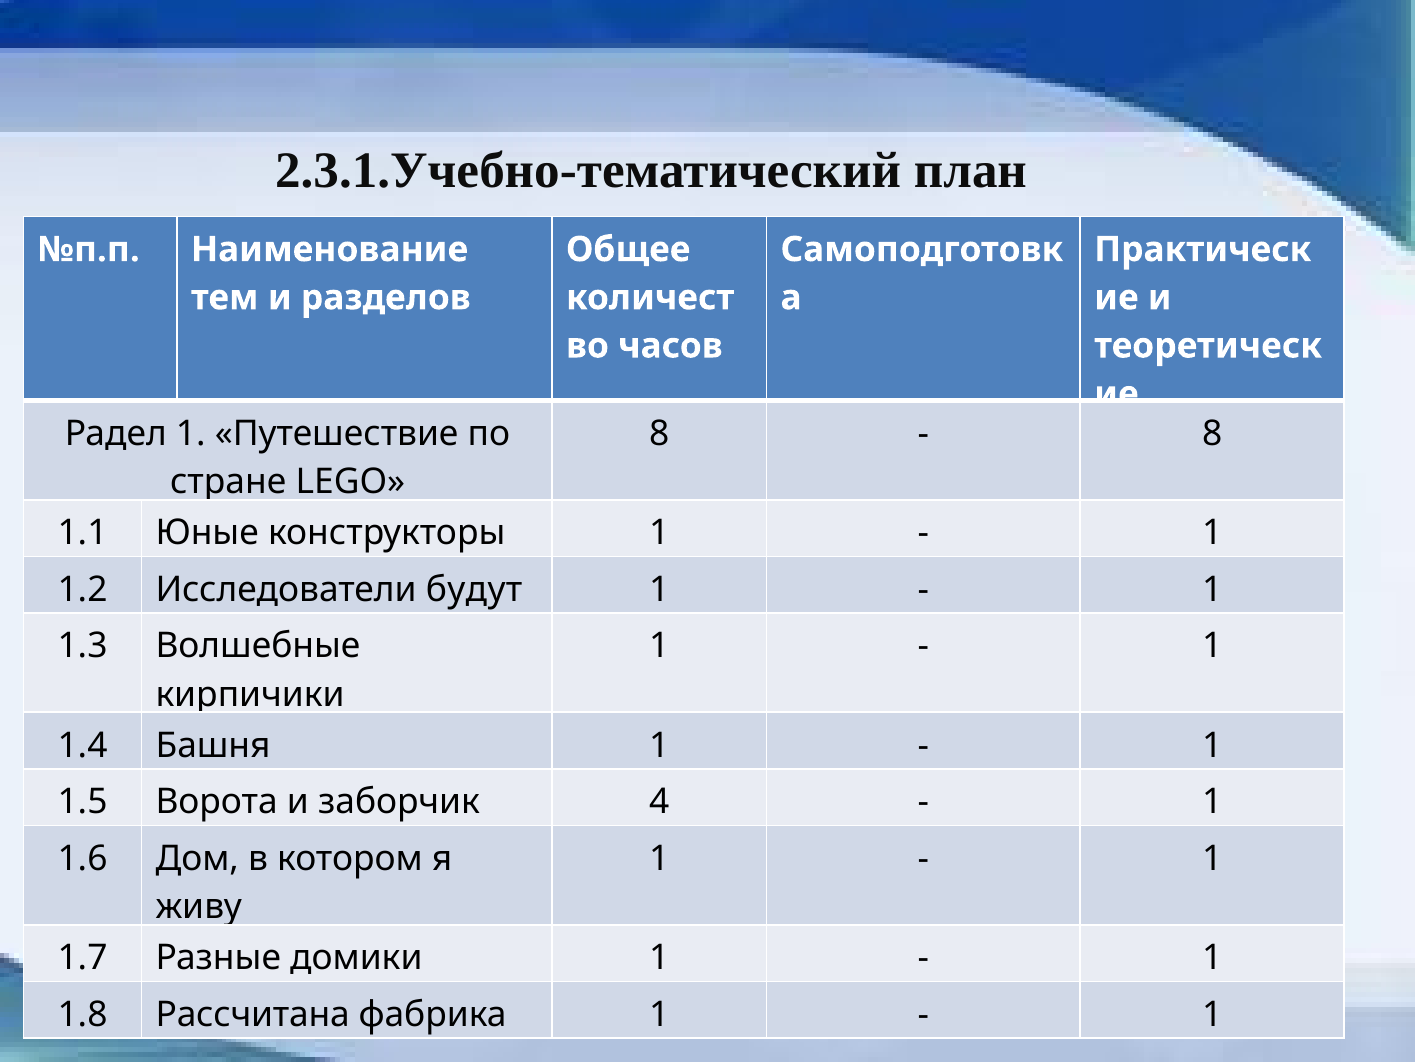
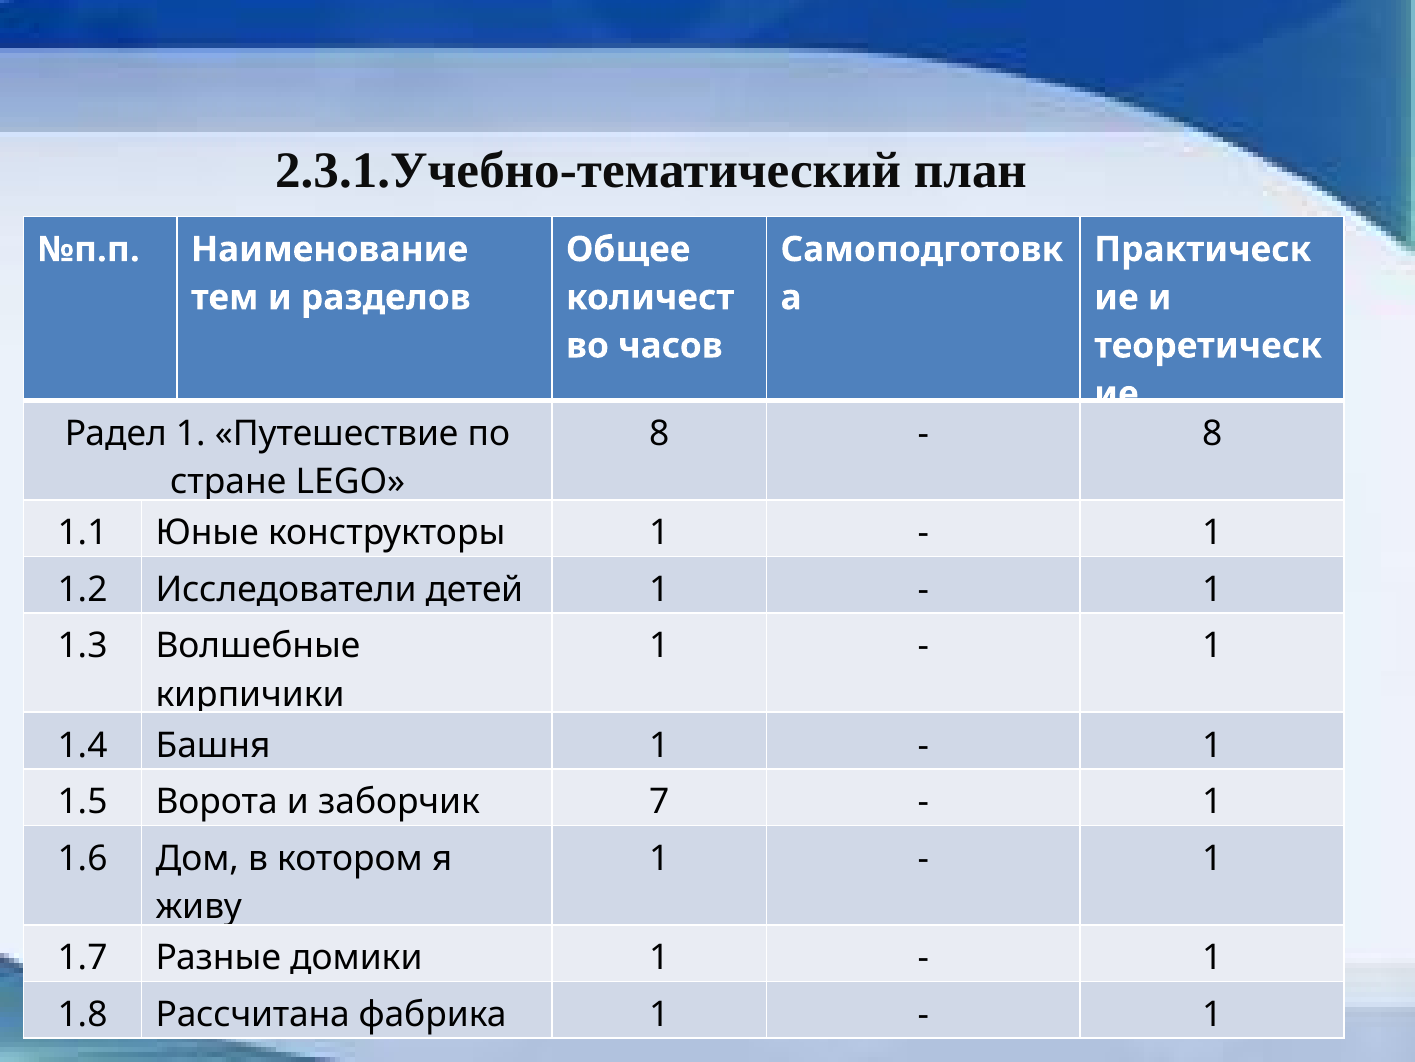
будут: будут -> детей (474, 589)
4: 4 -> 7 (659, 802)
